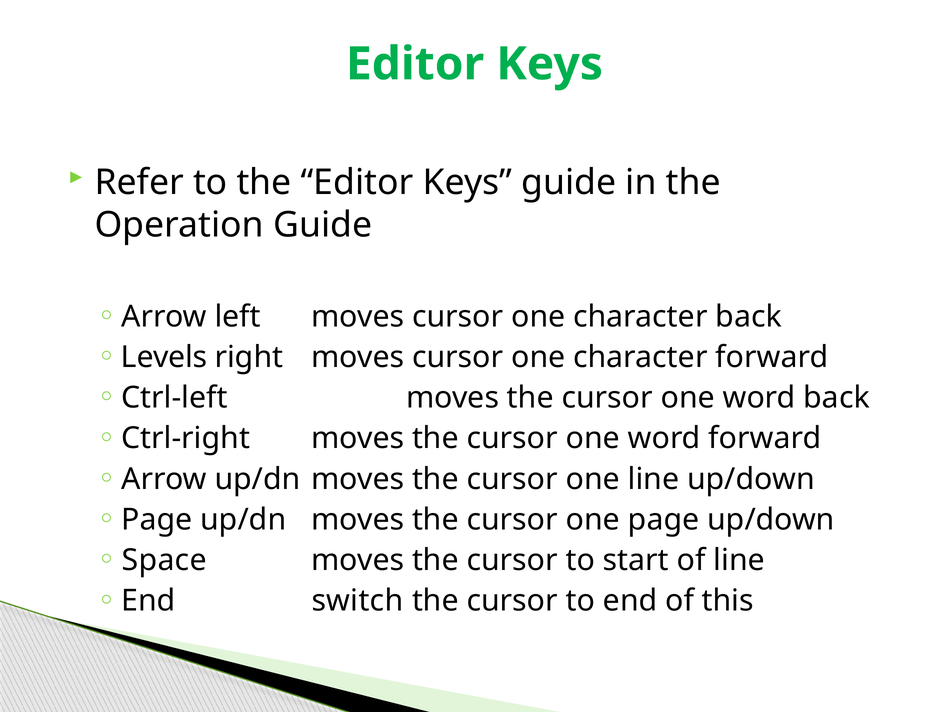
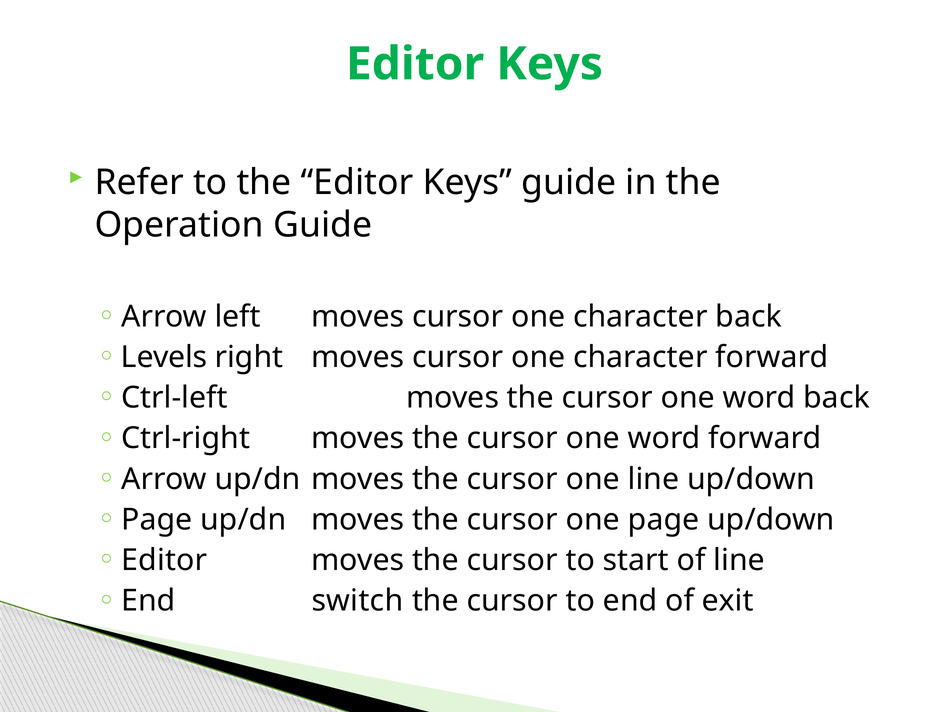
Space: Space -> Editor (164, 560)
this: this -> exit (728, 601)
